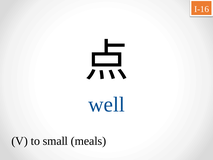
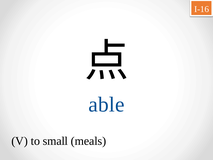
well: well -> able (106, 104)
